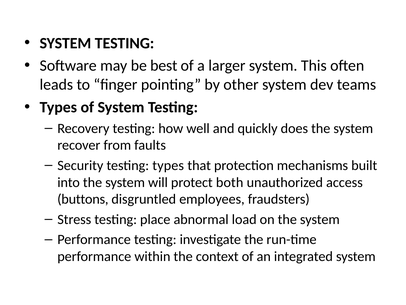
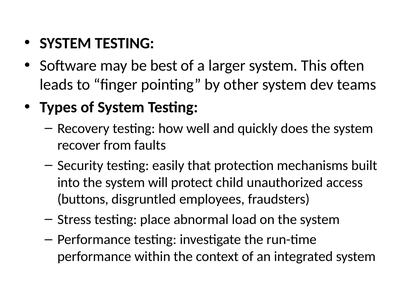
testing types: types -> easily (168, 165)
both: both -> child (230, 182)
